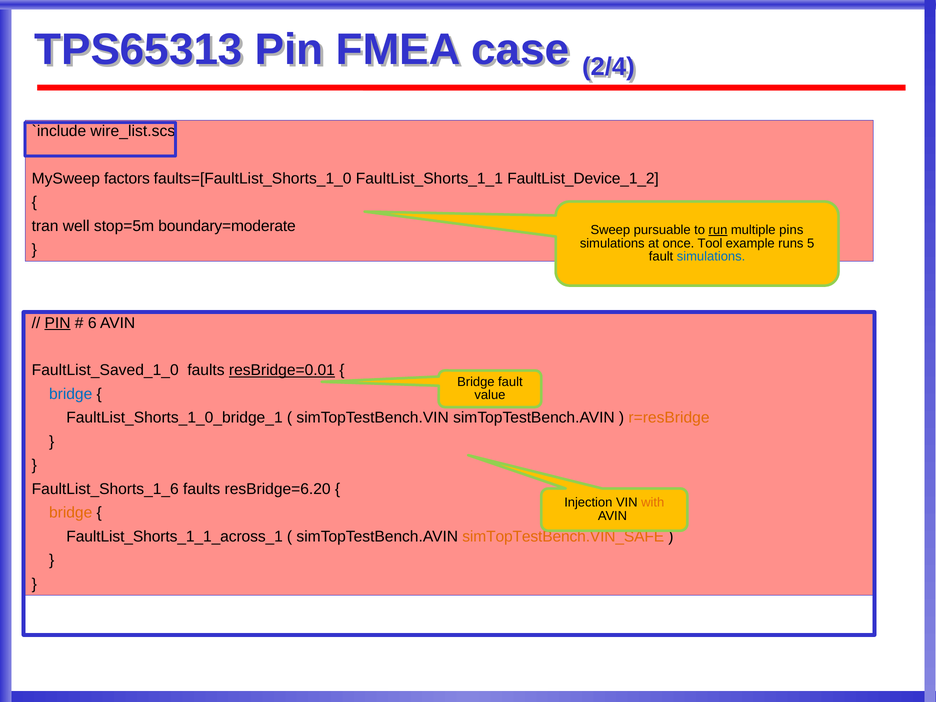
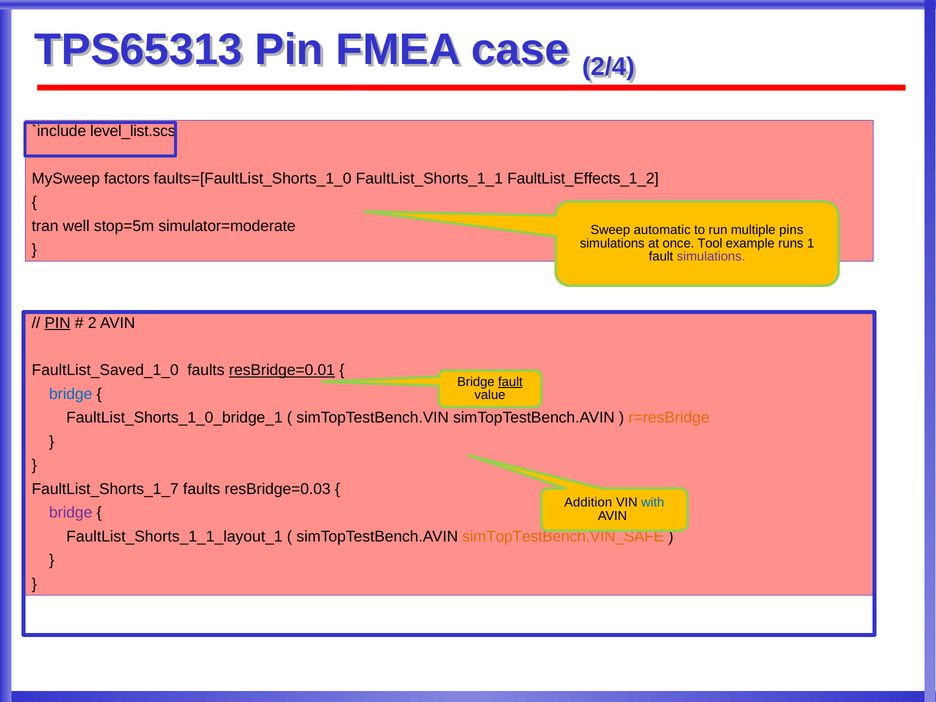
wire_list.scs: wire_list.scs -> level_list.scs (133, 131)
FaultList_Device_1_2: FaultList_Device_1_2 -> FaultList_Effects_1_2 (583, 179)
boundary=moderate: boundary=moderate -> simulator=moderate (227, 226)
pursuable: pursuable -> automatic (662, 230)
run underline: present -> none (718, 230)
5: 5 -> 1 (811, 243)
simulations colour: blue -> purple (711, 256)
6: 6 -> 2 (92, 323)
fault underline: none -> present (510, 382)
FaultList_Shorts_1_6: FaultList_Shorts_1_6 -> FaultList_Shorts_1_7 (105, 489)
resBridge=6.20: resBridge=6.20 -> resBridge=0.03 (278, 489)
Injection: Injection -> Addition (588, 503)
with colour: orange -> blue (653, 503)
bridge colour: orange -> purple (71, 513)
FaultList_Shorts_1_1_across_1: FaultList_Shorts_1_1_across_1 -> FaultList_Shorts_1_1_layout_1 (175, 536)
